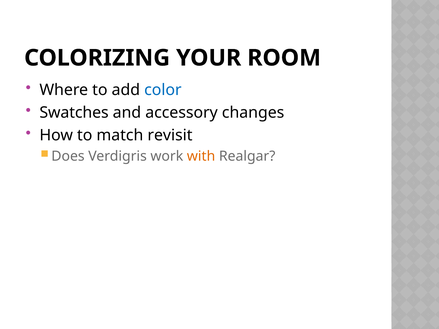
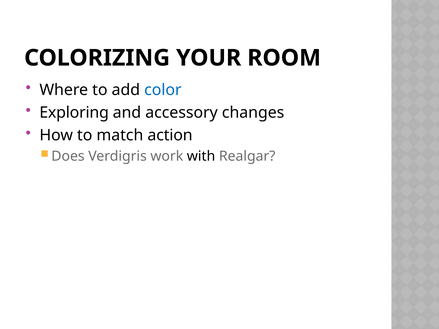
Swatches: Swatches -> Exploring (74, 113)
revisit: revisit -> action (170, 135)
with colour: orange -> black (201, 156)
